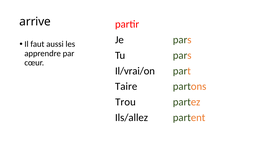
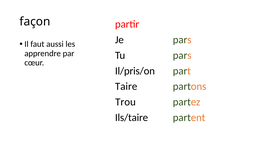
arrive: arrive -> façon (35, 22)
Il/vrai/on: Il/vrai/on -> Il/pris/on (135, 71)
Ils/allez: Ils/allez -> Ils/taire (132, 117)
